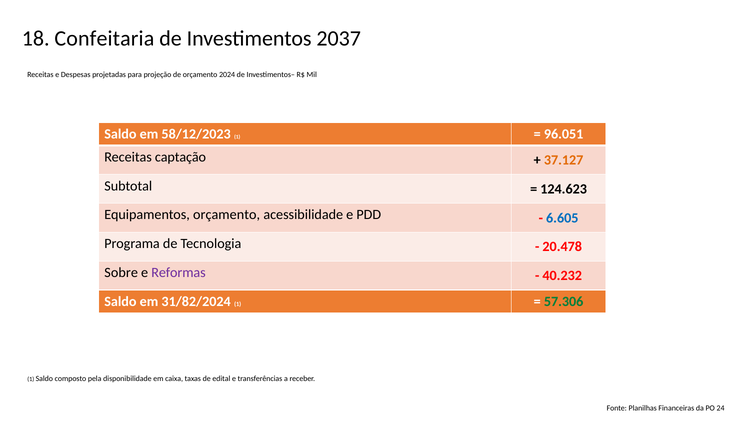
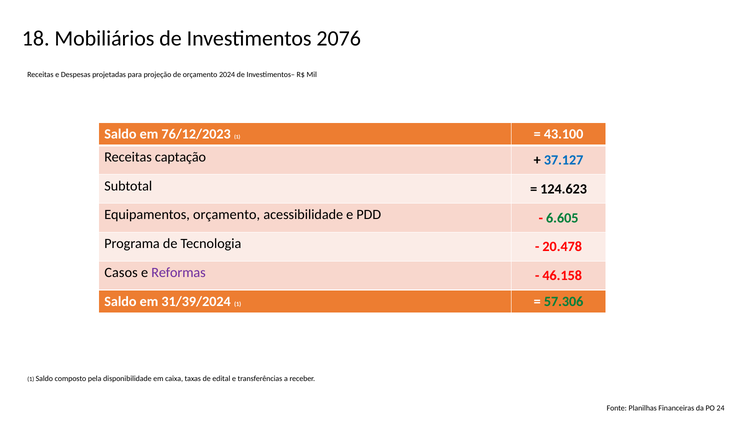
Confeitaria: Confeitaria -> Mobiliários (104, 39)
2037: 2037 -> 2076 (339, 39)
58/12/2023: 58/12/2023 -> 76/12/2023 (196, 135)
96.051: 96.051 -> 43.100 (564, 135)
37.127 colour: orange -> blue (564, 160)
6.605 colour: blue -> green (562, 218)
Sobre: Sobre -> Casos (121, 273)
40.232: 40.232 -> 46.158 (562, 276)
31/82/2024: 31/82/2024 -> 31/39/2024 (196, 302)
